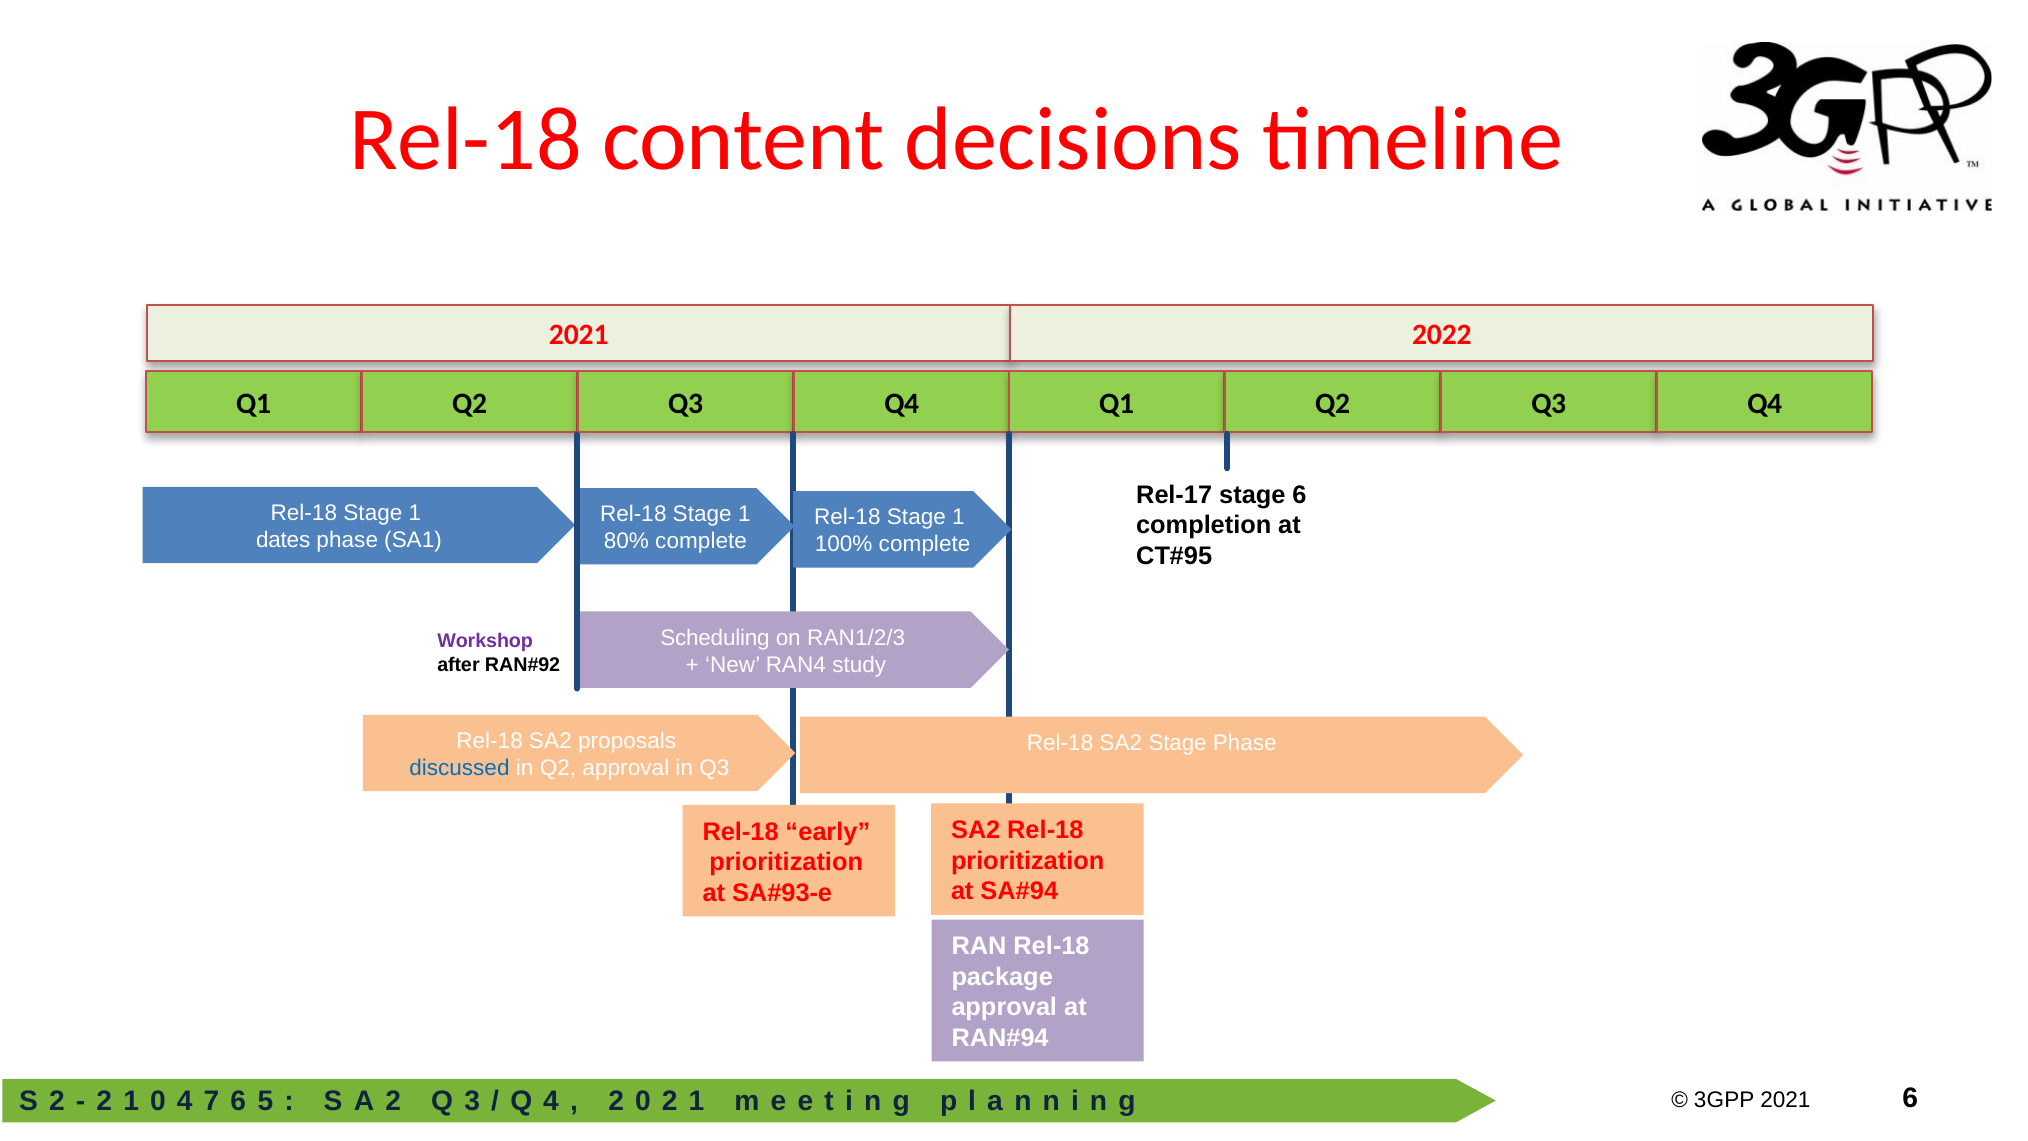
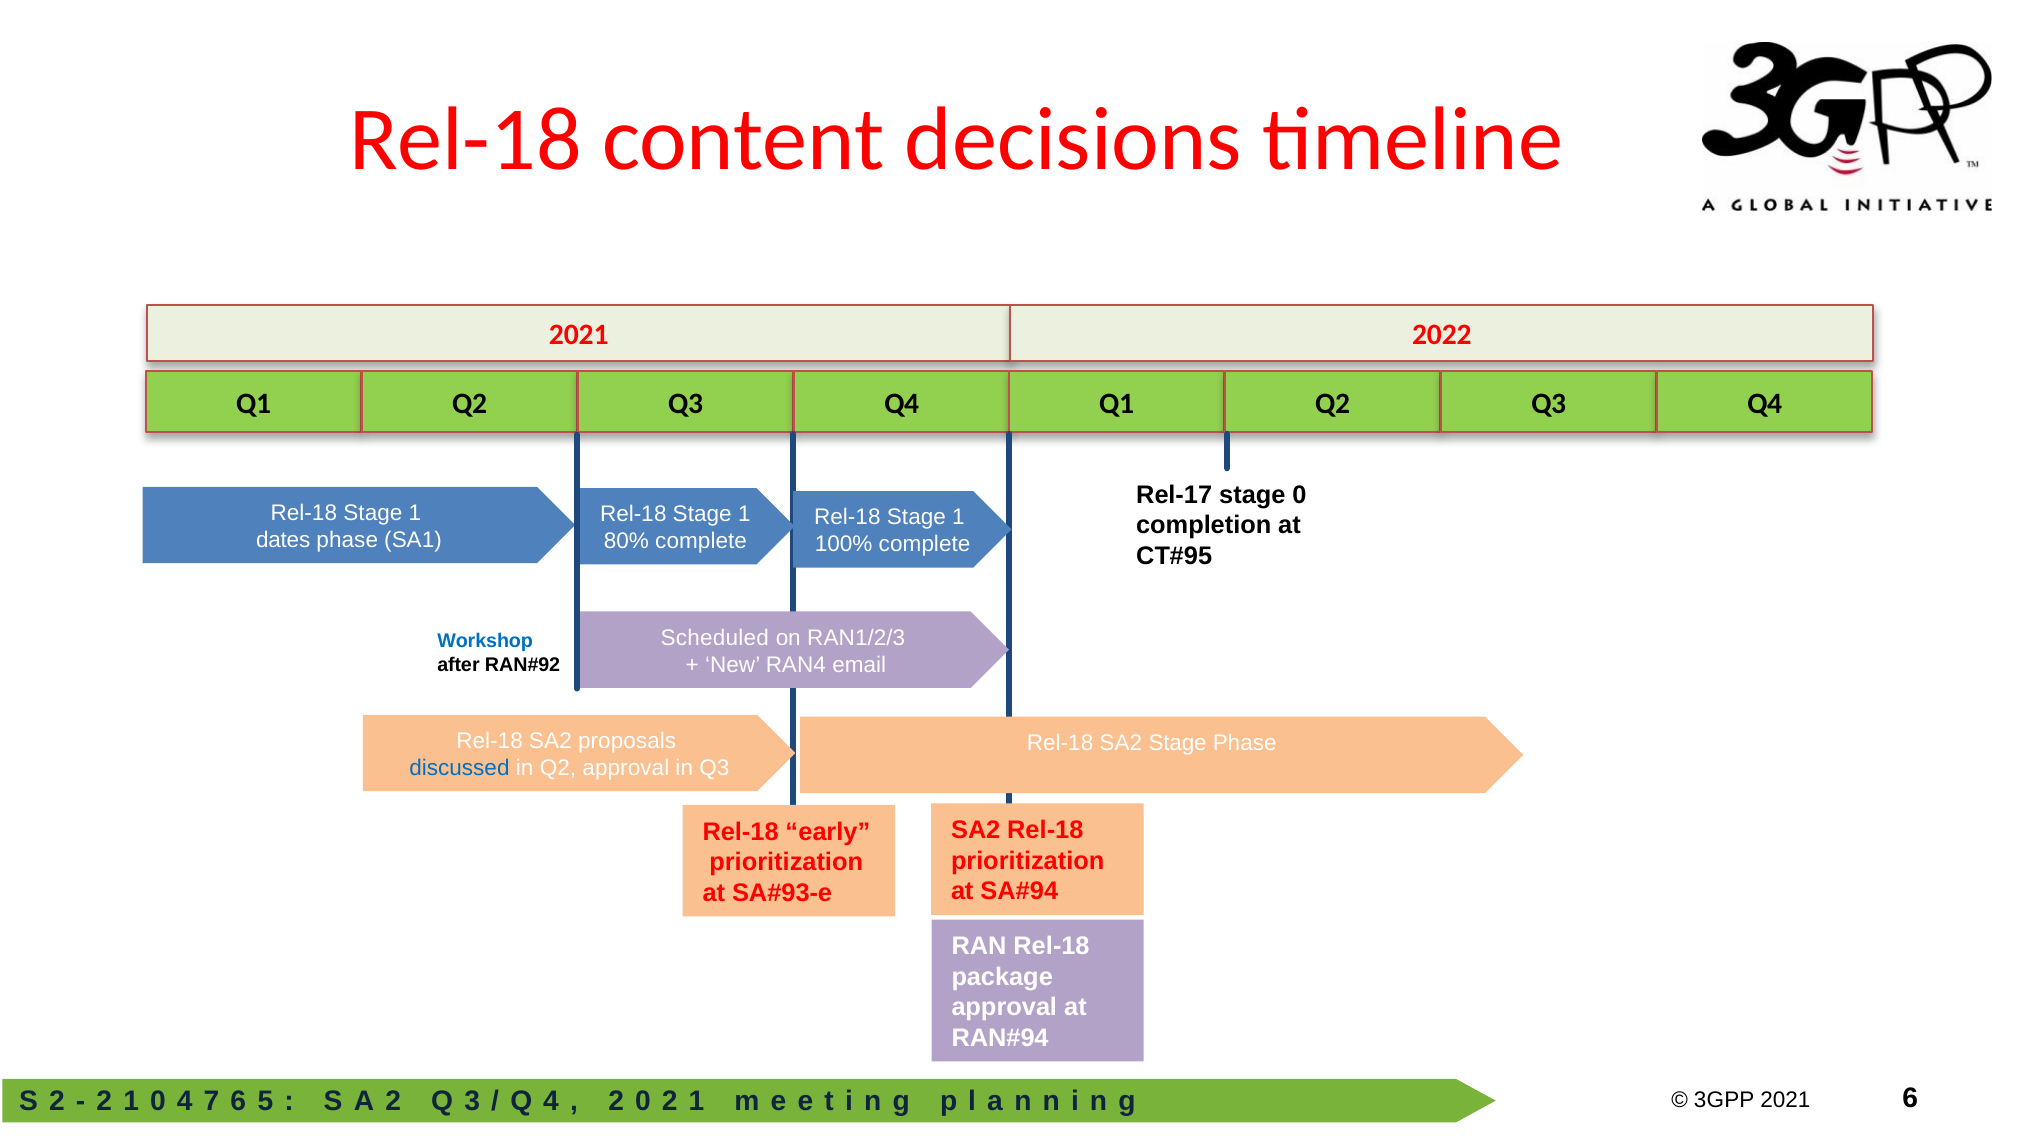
stage 6: 6 -> 0 (1300, 495)
Scheduling: Scheduling -> Scheduled (715, 638)
Workshop colour: purple -> blue (485, 641)
study: study -> email (859, 665)
